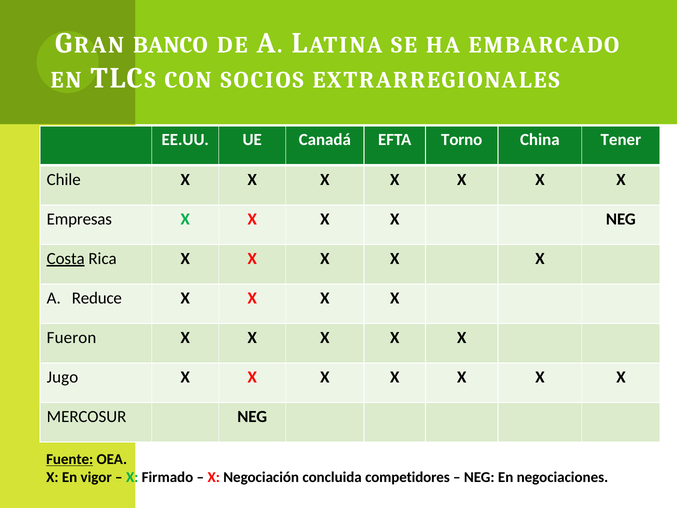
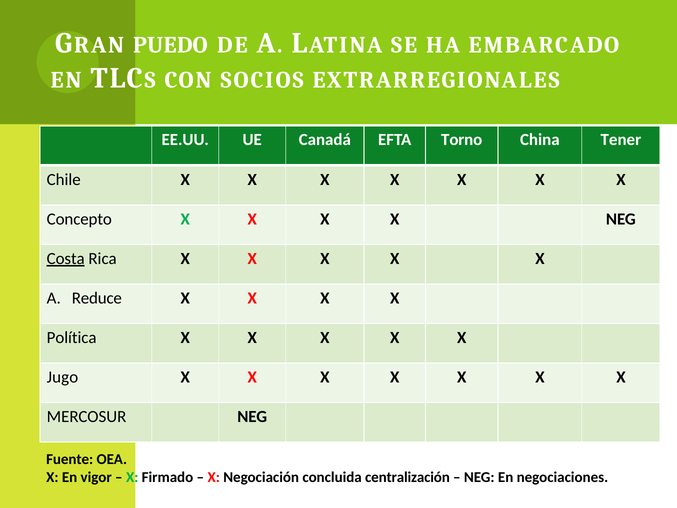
BANCO: BANCO -> PUEDO (171, 45)
Empresas: Empresas -> Concepto (79, 219)
Fueron: Fueron -> Política (72, 337)
Fuente underline: present -> none (70, 459)
competidores: competidores -> centralización (407, 477)
